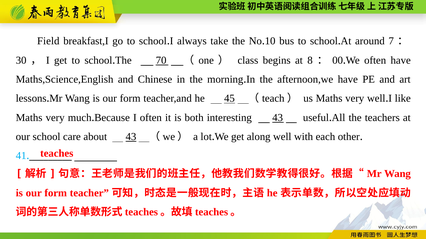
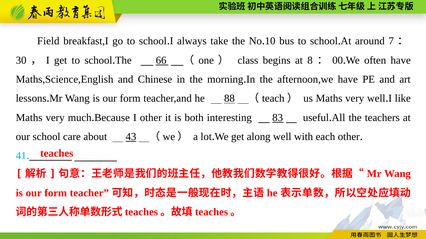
70: 70 -> 66 (161, 60)
45: 45 -> 88 (229, 99)
I often: often -> other (151, 118)
interesting 43: 43 -> 83 (278, 118)
